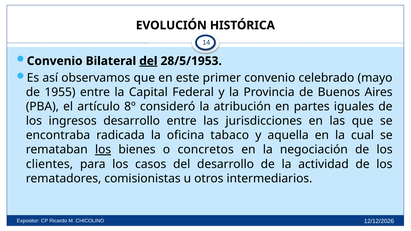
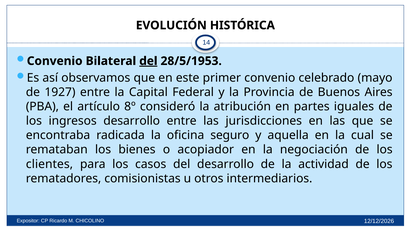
1955: 1955 -> 1927 (60, 92)
tabaco: tabaco -> seguro (230, 135)
los underline: present -> none (103, 150)
concretos: concretos -> acopiador (206, 150)
